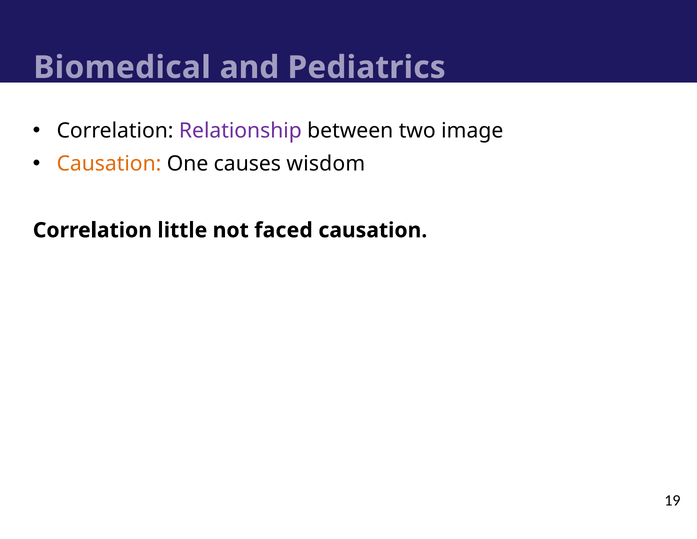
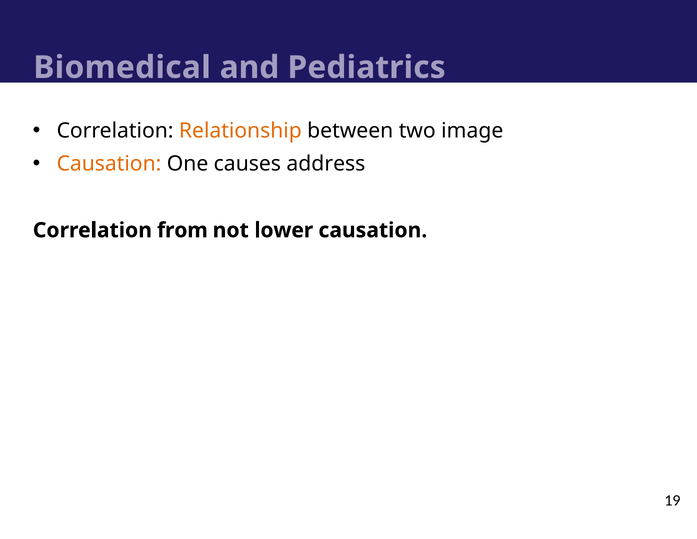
Relationship colour: purple -> orange (240, 131)
wisdom: wisdom -> address (326, 164)
little: little -> from (182, 230)
faced: faced -> lower (284, 230)
